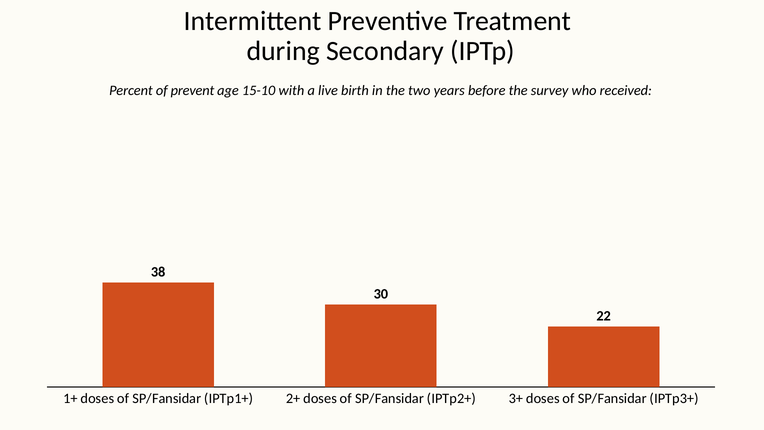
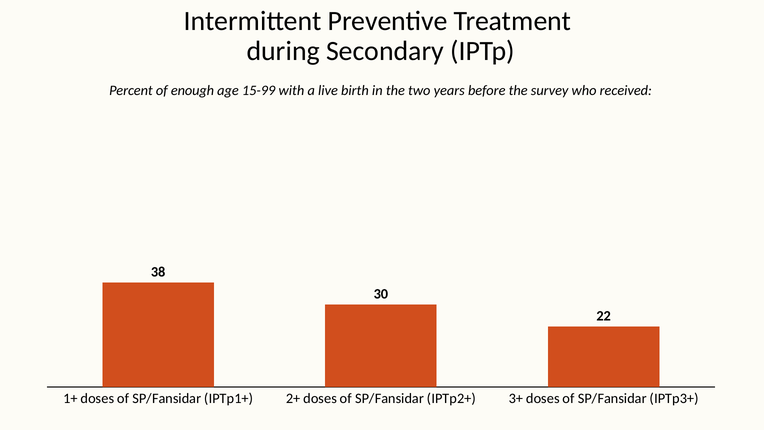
prevent: prevent -> enough (192, 90)
15-10: 15-10 -> 15-99 (259, 90)
